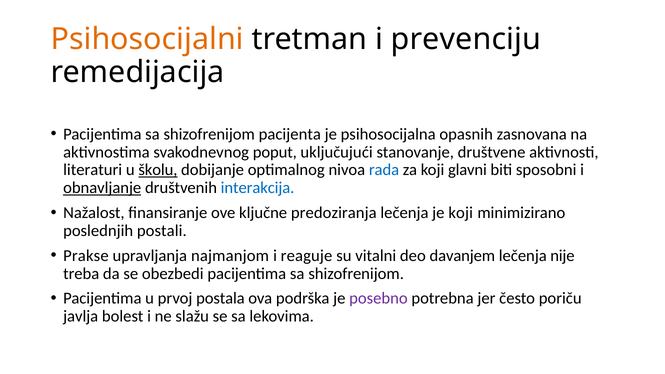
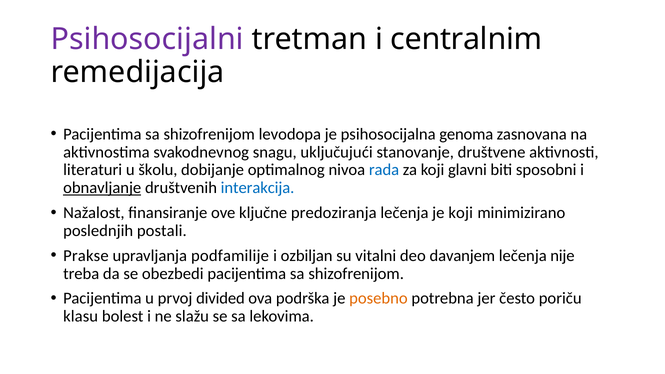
Psihosocijalni colour: orange -> purple (147, 39)
prevenciju: prevenciju -> centralnim (466, 39)
pacijenta: pacijenta -> levodopa (290, 134)
opasnih: opasnih -> genoma (466, 134)
poput: poput -> snagu (275, 152)
školu underline: present -> none (158, 170)
najmanjom: najmanjom -> podfamilije (230, 256)
reaguje: reaguje -> ozbiljan (307, 256)
postala: postala -> divided (220, 299)
posebno colour: purple -> orange (378, 299)
javlja: javlja -> klasu (81, 316)
